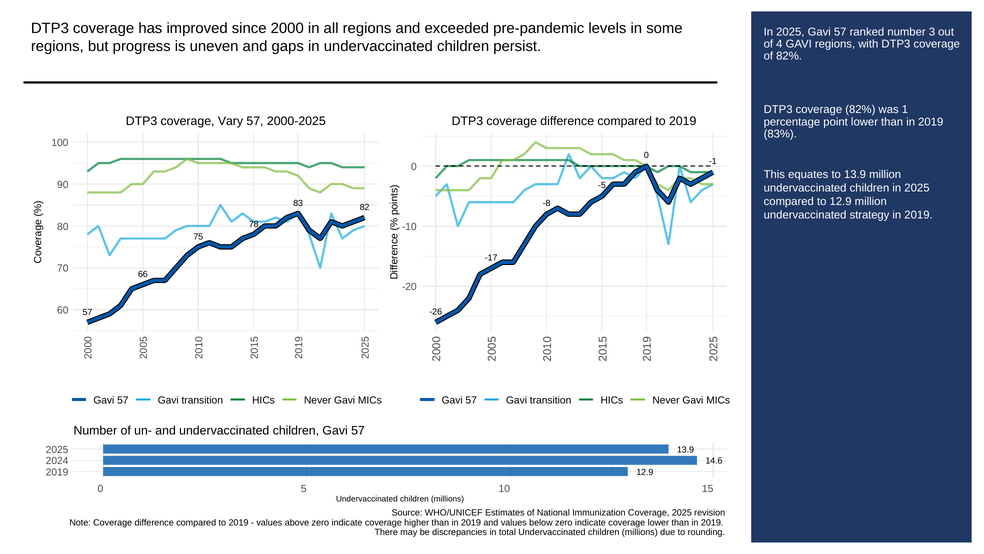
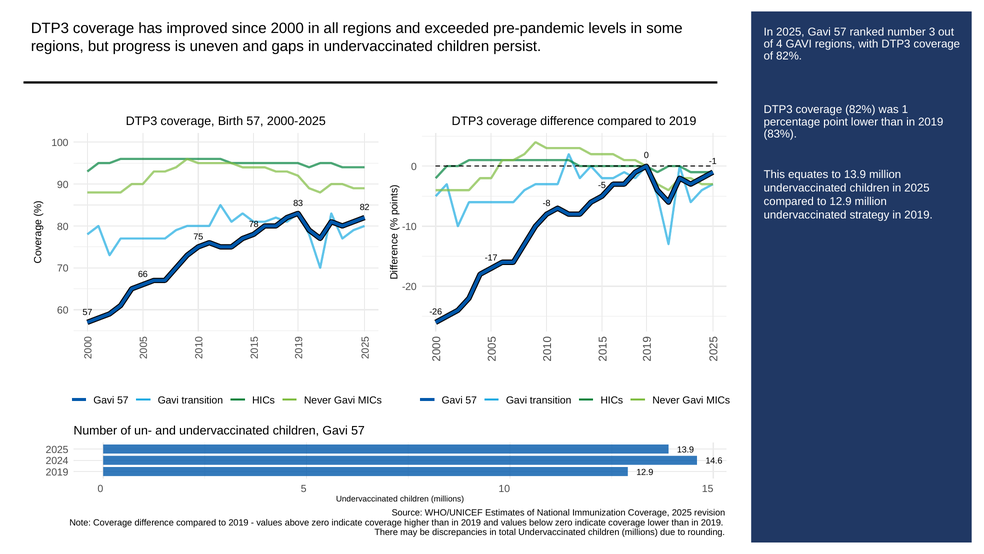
Vary: Vary -> Birth (230, 121)
